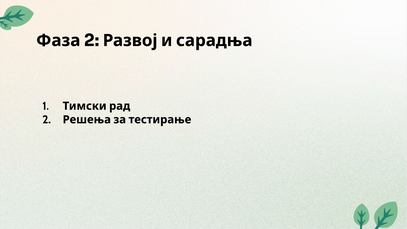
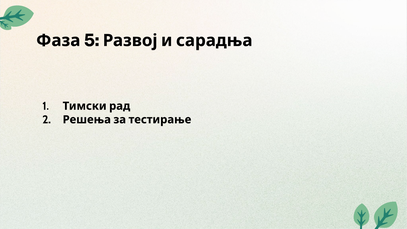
2: 2 -> 5 (92, 40)
